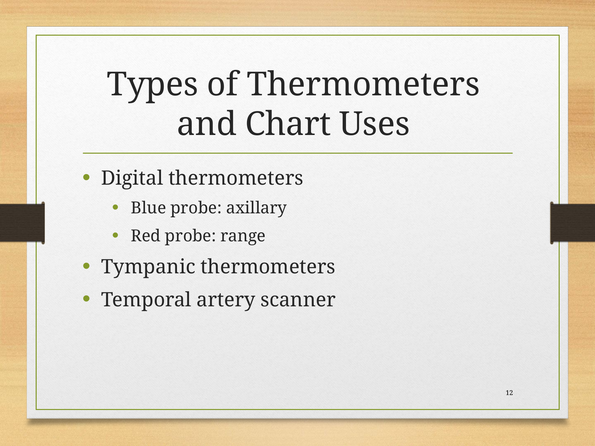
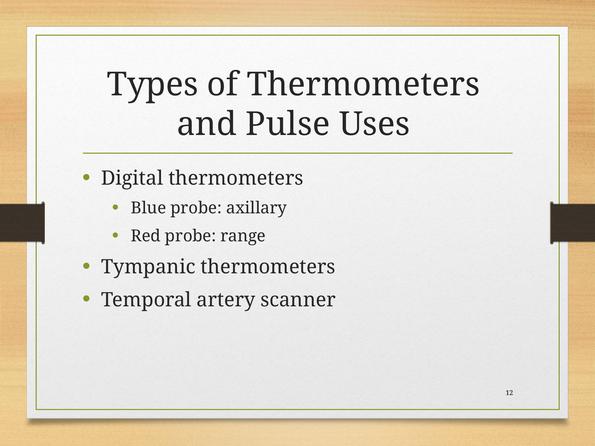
Chart: Chart -> Pulse (288, 124)
